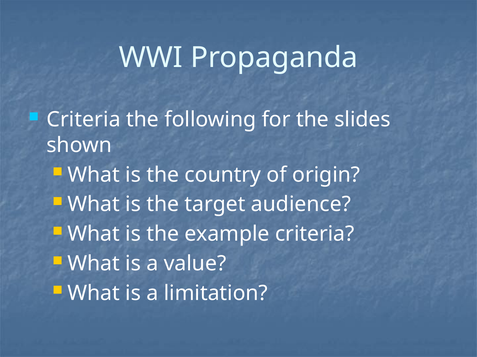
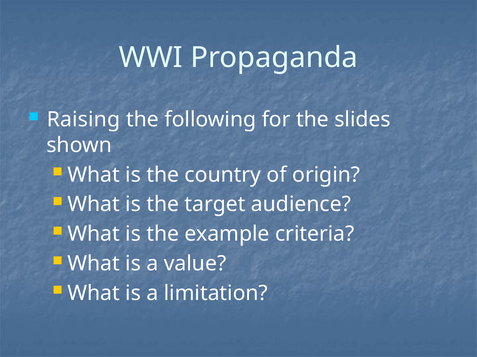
Criteria: Criteria -> Raising (83, 120)
